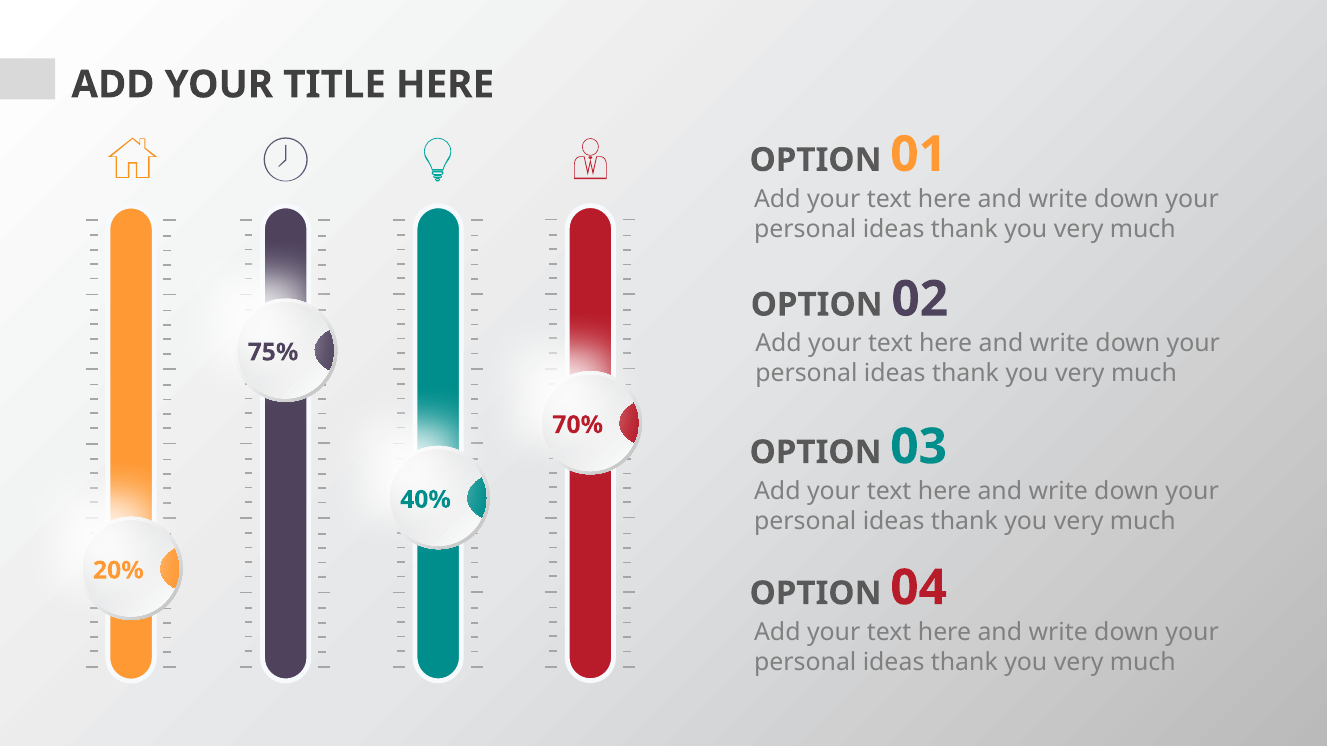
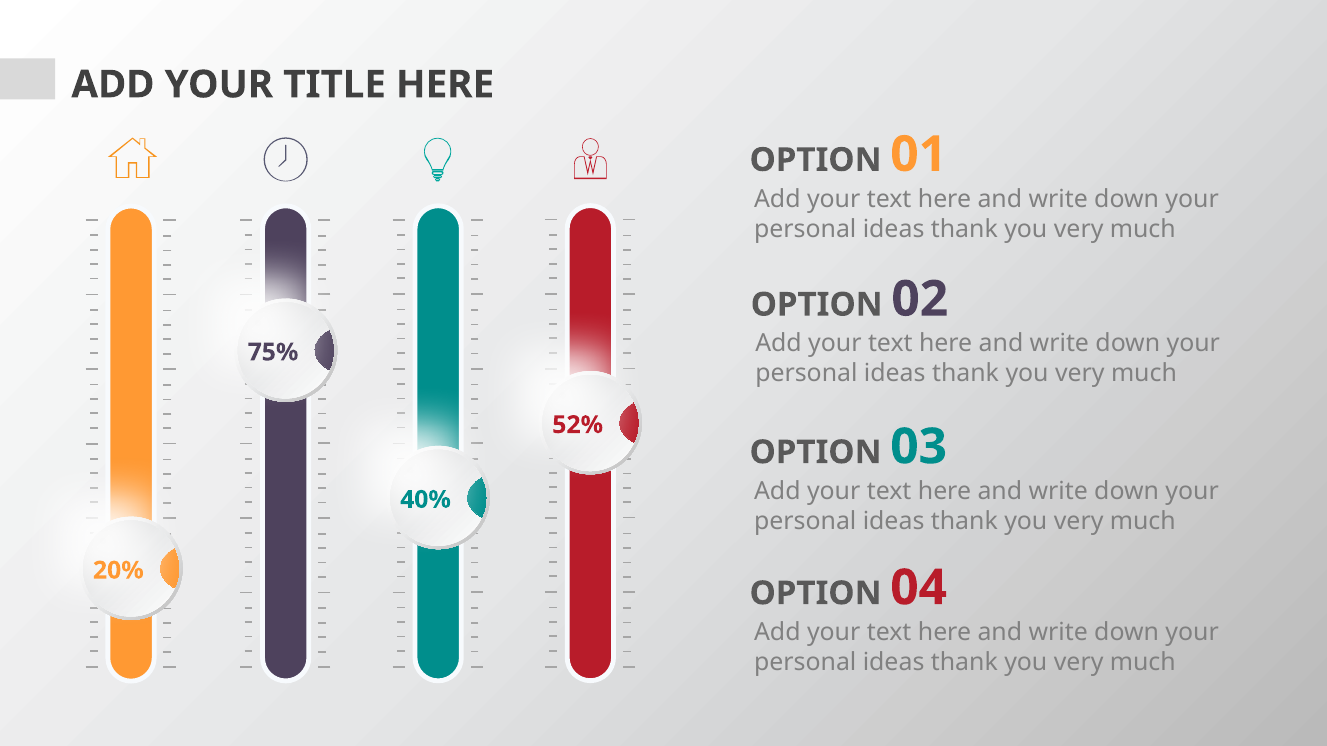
70%: 70% -> 52% (578, 425)
